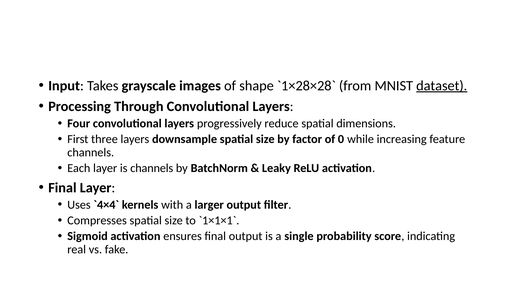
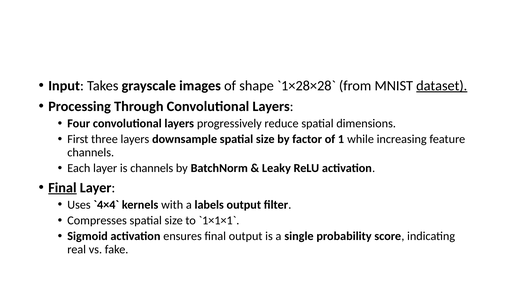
0: 0 -> 1 (341, 139)
Final underline: none -> present (62, 188)
larger: larger -> labels (209, 205)
